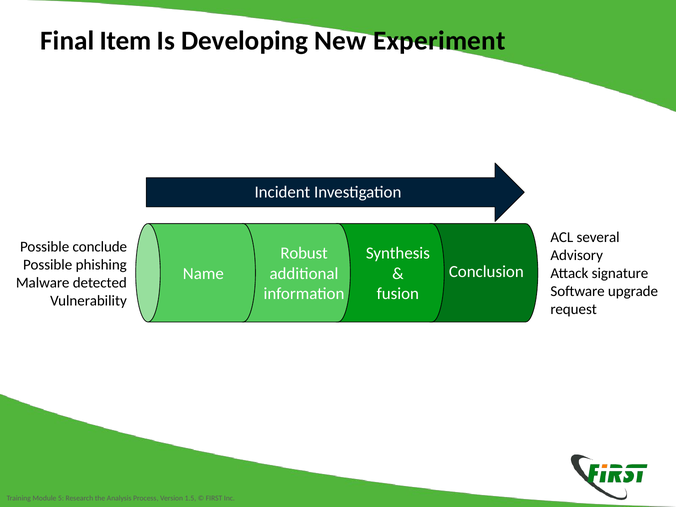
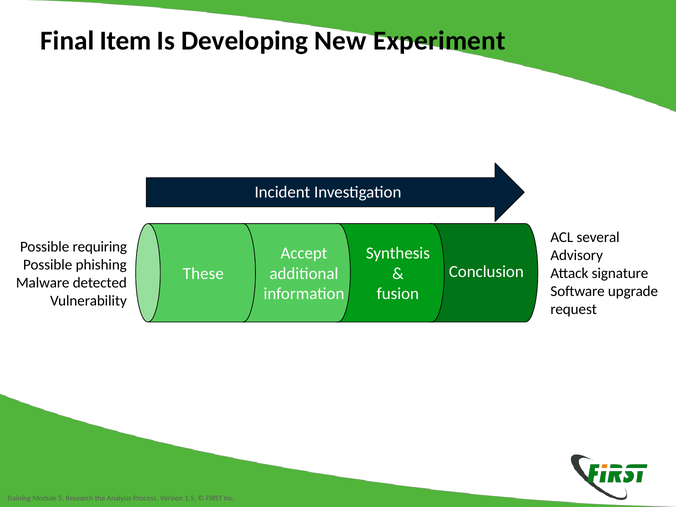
conclude: conclude -> requiring (100, 247)
Robust: Robust -> Accept (304, 253)
Name: Name -> These (203, 274)
